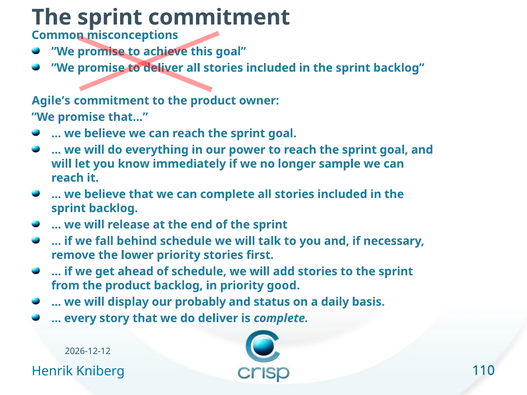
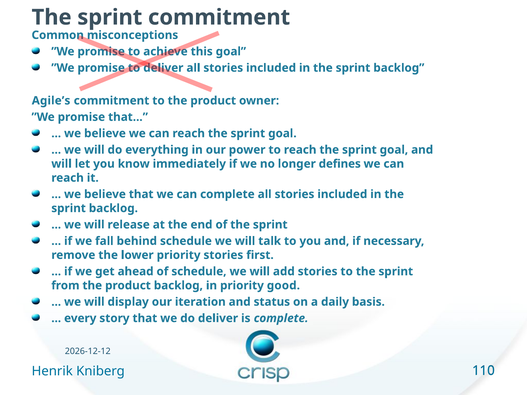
sample: sample -> defines (340, 164)
probably: probably -> iteration (200, 302)
